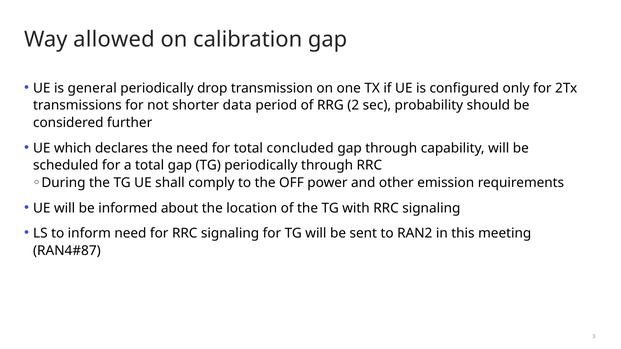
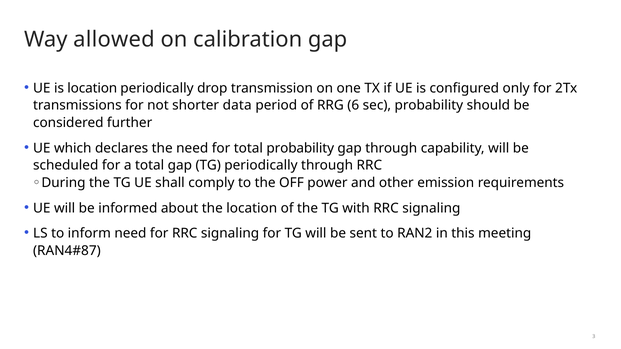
is general: general -> location (92, 88)
2: 2 -> 6 (353, 106)
total concluded: concluded -> probability (300, 148)
